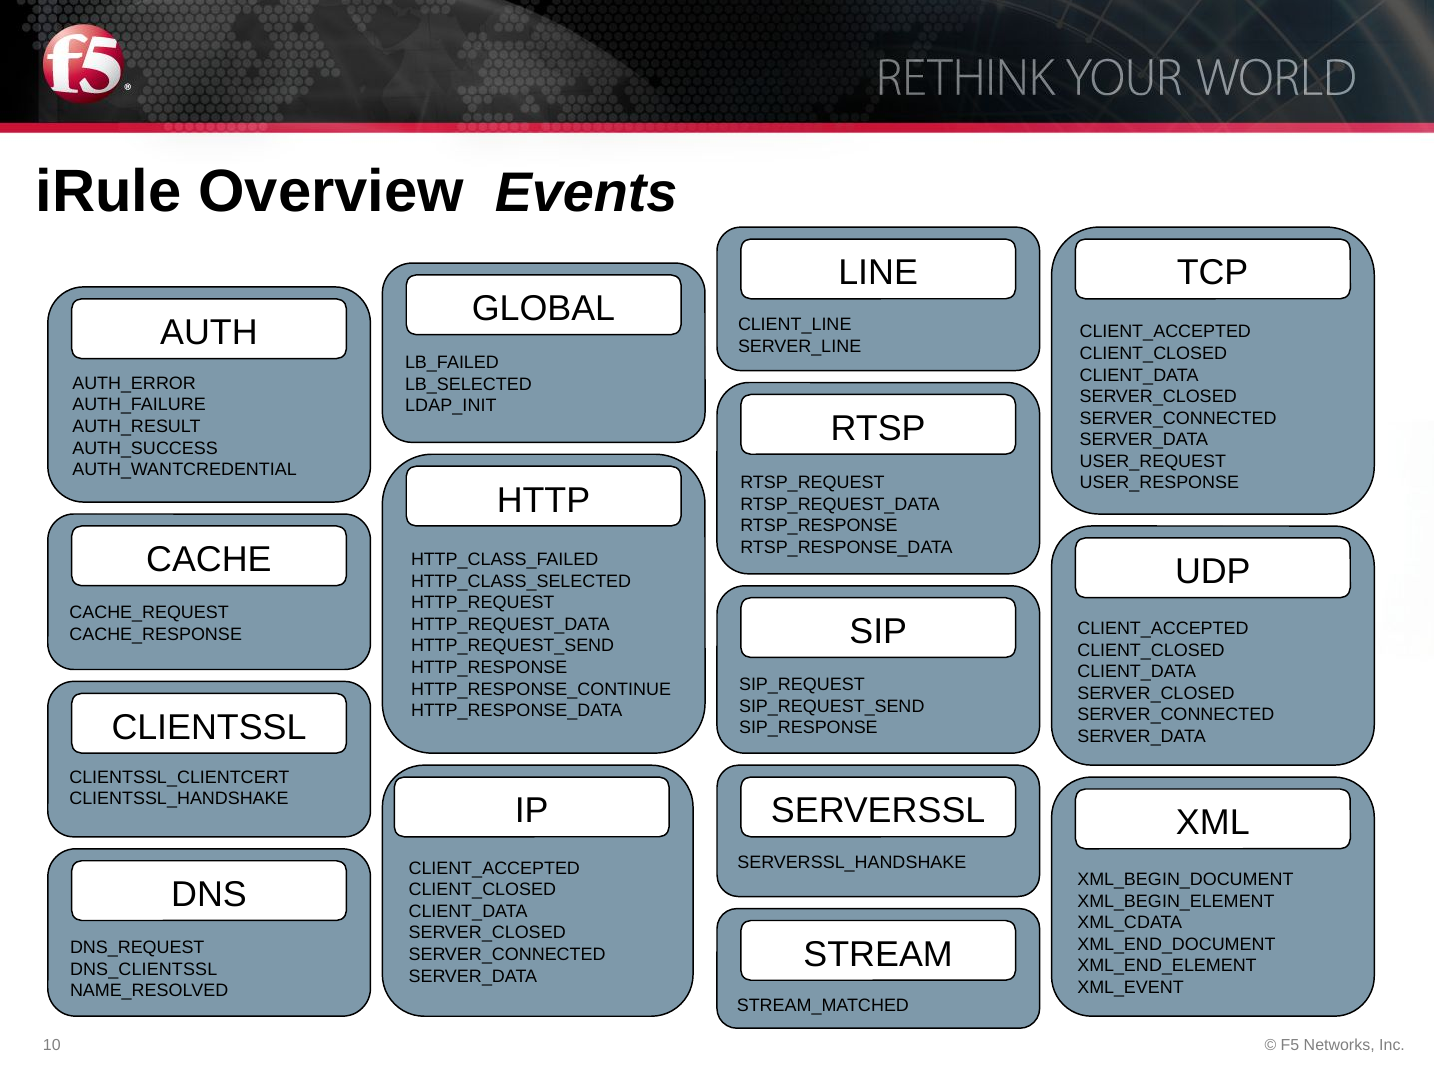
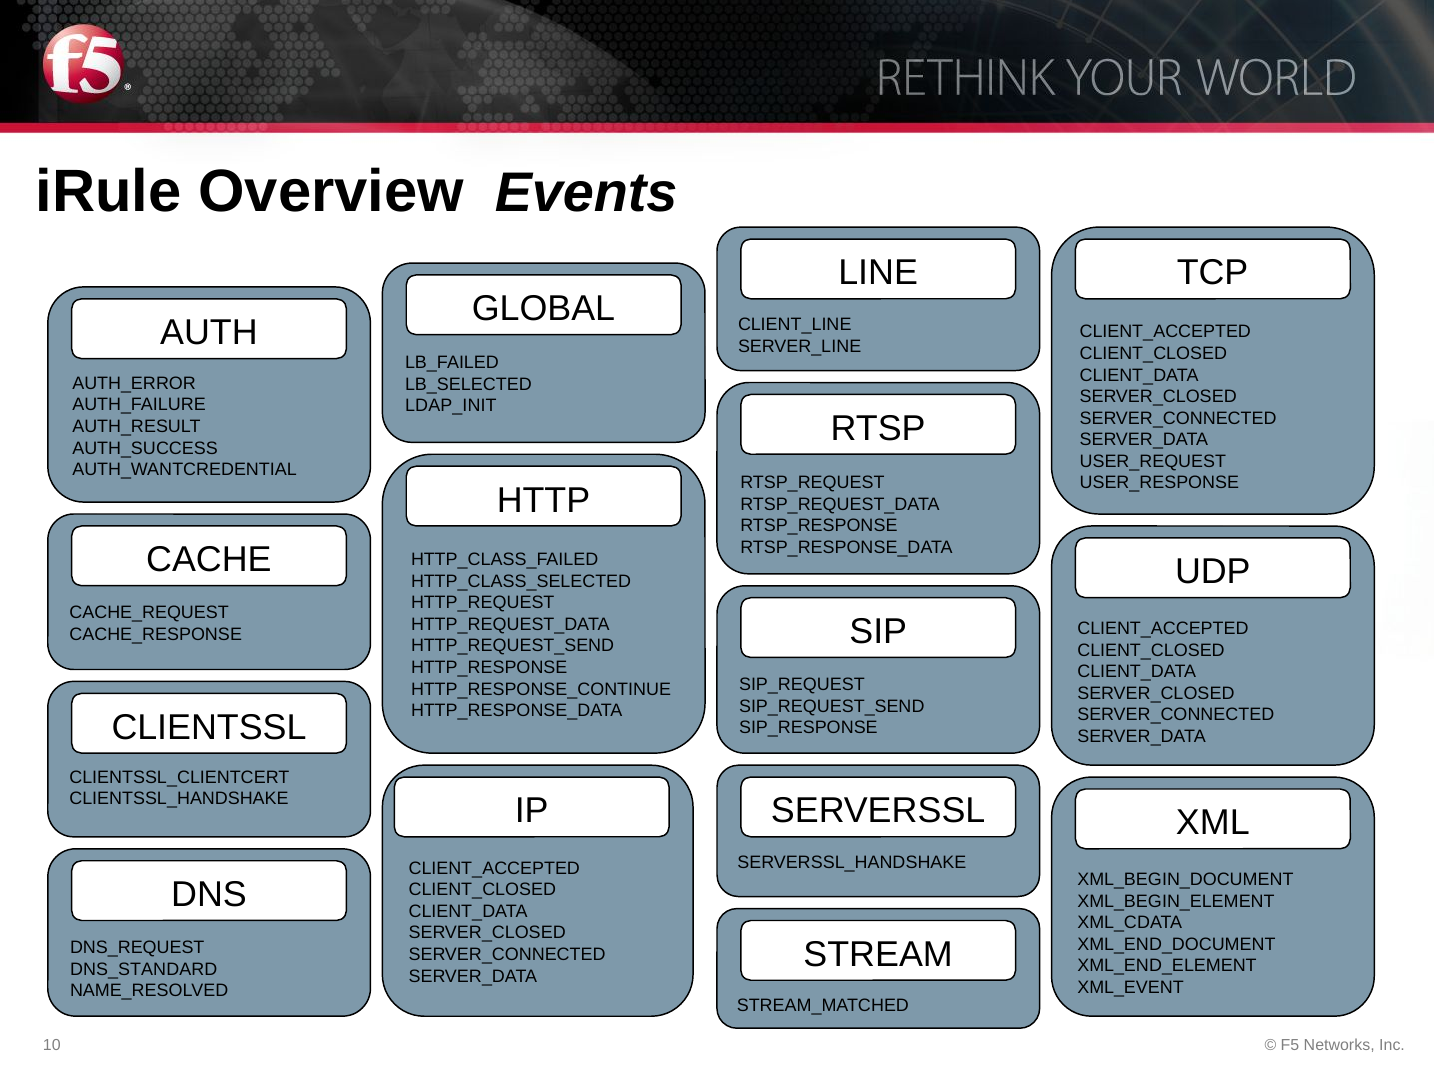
DNS_CLIENTSSL: DNS_CLIENTSSL -> DNS_STANDARD (144, 969)
